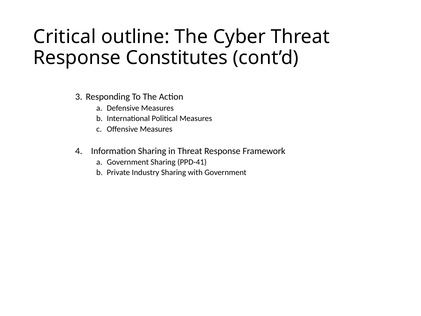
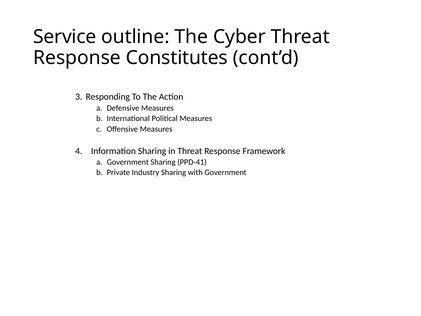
Critical: Critical -> Service (65, 37)
